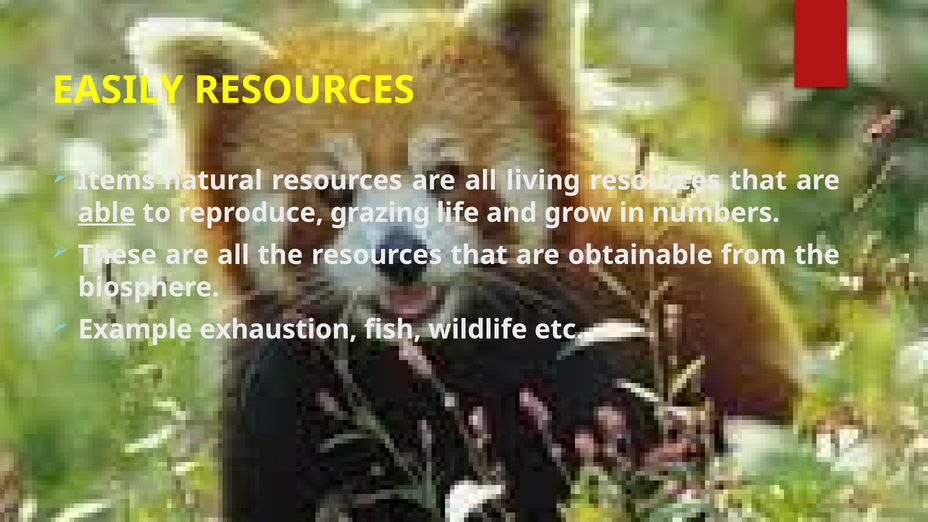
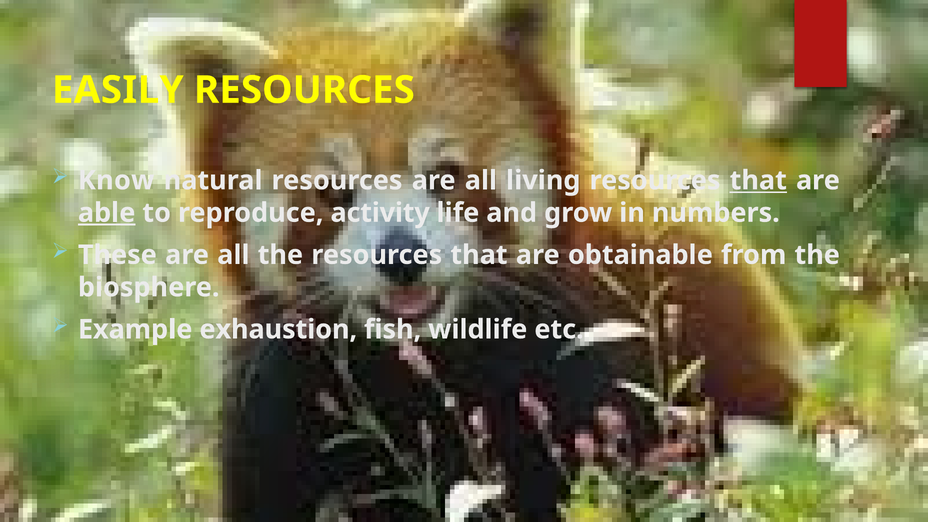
Items: Items -> Know (116, 180)
that underline: none -> present (758, 180)
grazing: grazing -> activity (380, 213)
